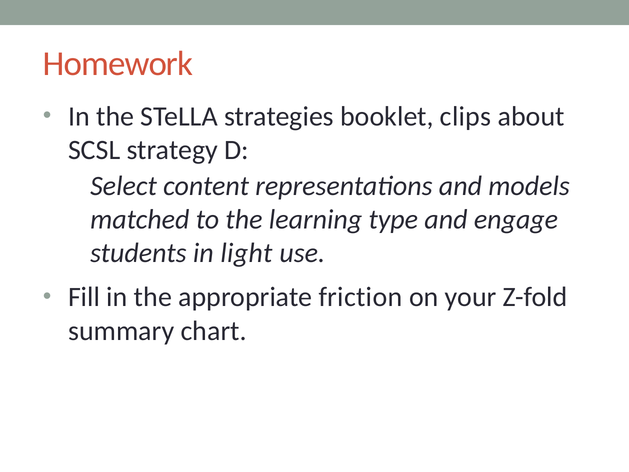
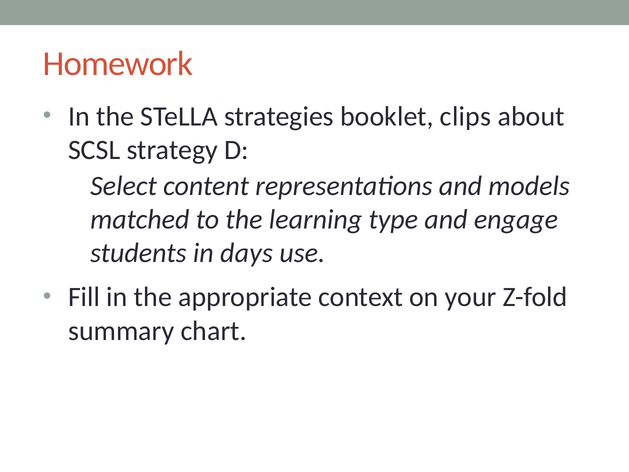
light: light -> days (246, 253)
friction: friction -> context (361, 297)
